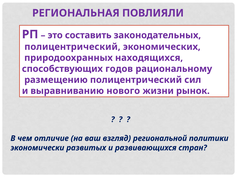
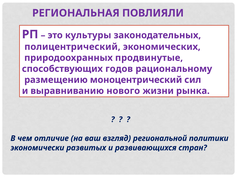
составить: составить -> культуры (88, 35)
находящихся: находящихся -> продвинутые (149, 58)
размещению полицентрический: полицентрический -> моноцентрический (136, 80)
рынок: рынок -> рынка (193, 91)
